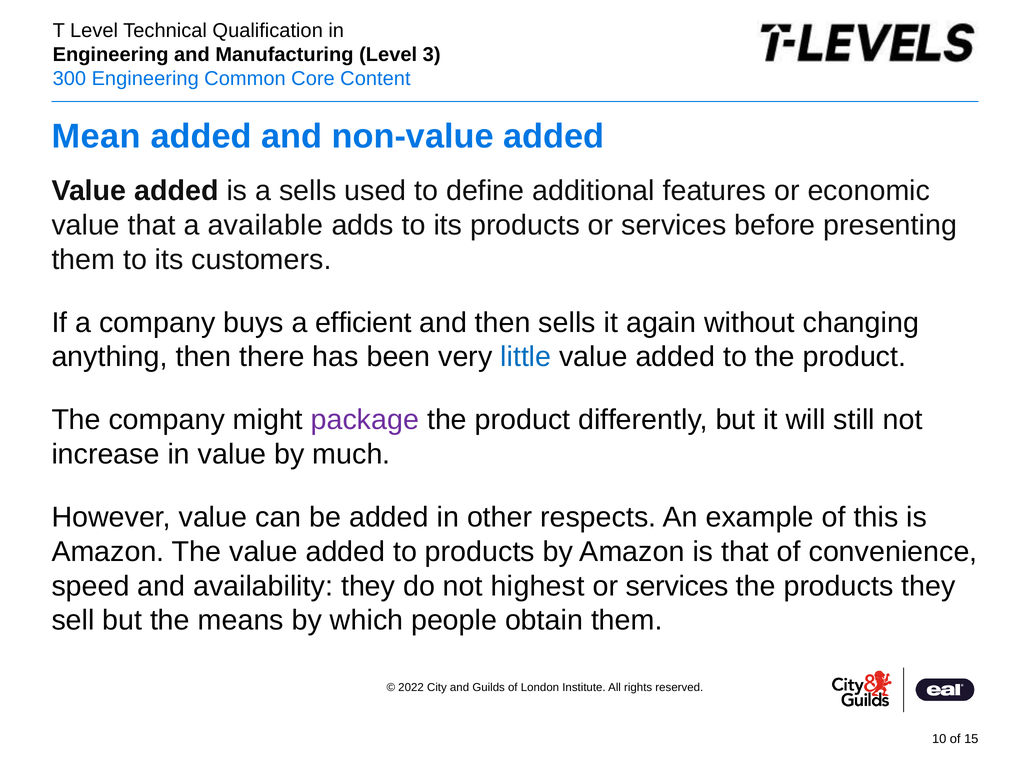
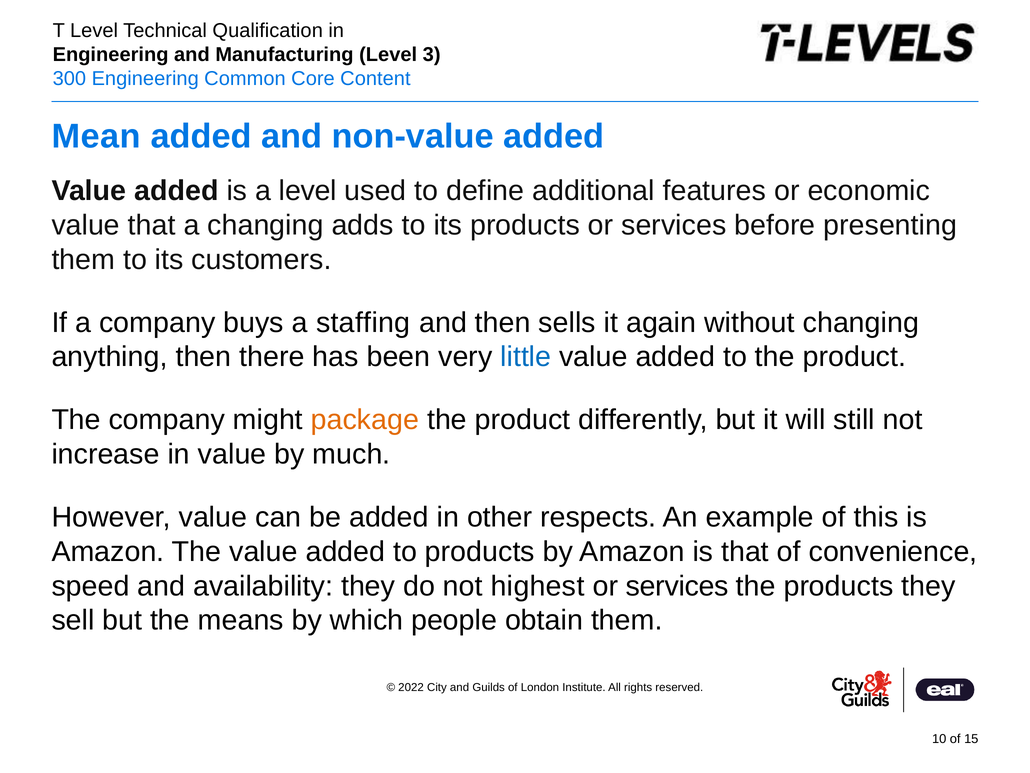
a sells: sells -> level (308, 191)
a available: available -> changing (265, 225)
efficient: efficient -> staffing (363, 322)
package colour: purple -> orange (365, 420)
